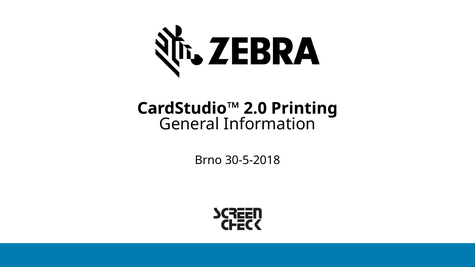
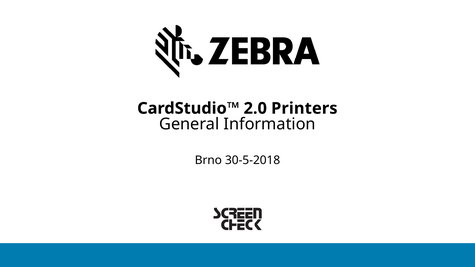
Printing: Printing -> Printers (304, 108)
